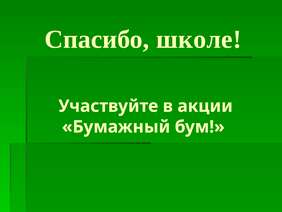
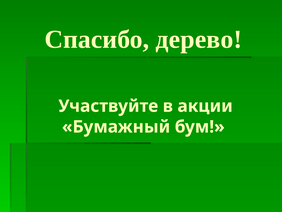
школе: школе -> дерево (199, 39)
